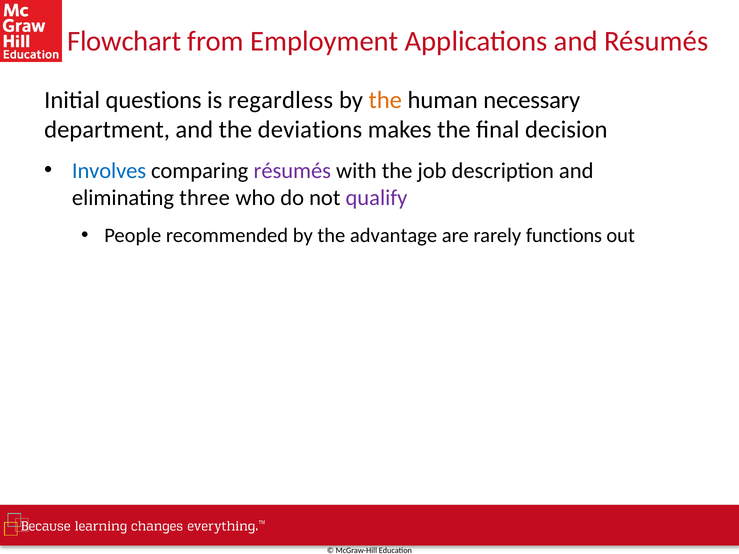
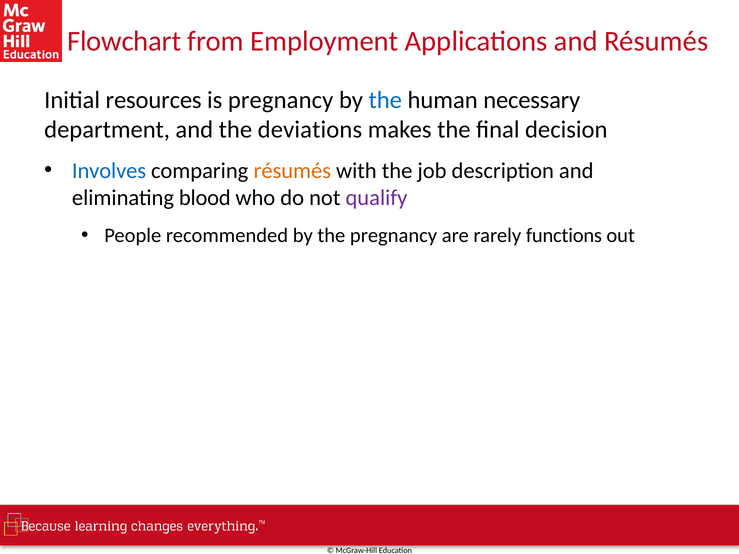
questions: questions -> resources (154, 100)
is regardless: regardless -> pregnancy (281, 100)
the colour: orange -> blue (385, 100)
résumés colour: purple -> orange (292, 171)
three: three -> blood (205, 198)
the advantage: advantage -> pregnancy (394, 236)
